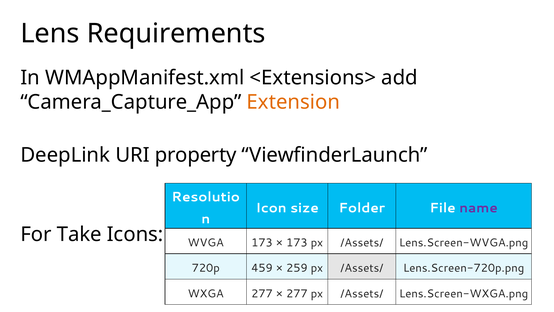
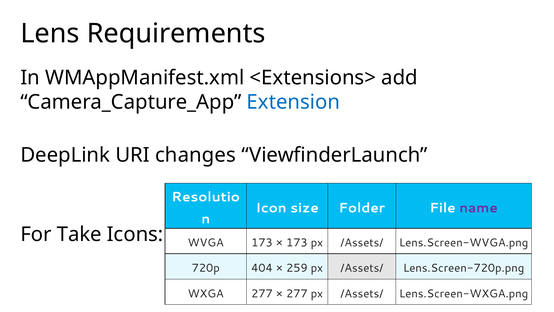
Extension colour: orange -> blue (293, 102)
property: property -> changes (196, 155)
459: 459 -> 404 (262, 268)
